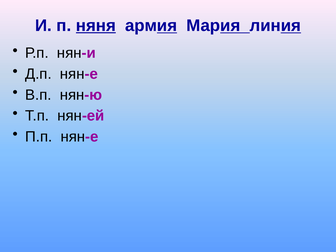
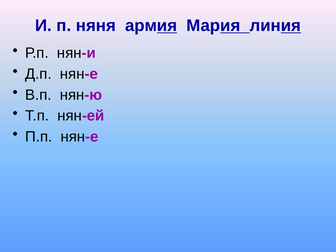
няня underline: present -> none (96, 26)
